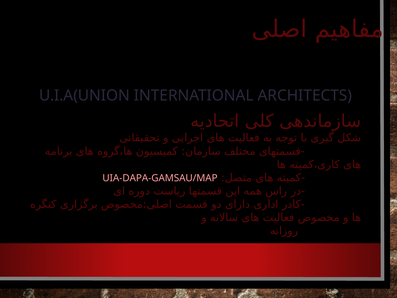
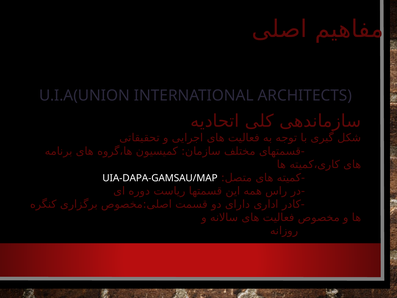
UIA-DAPA-GAMSAU/MAP colour: pink -> white (160, 178)
